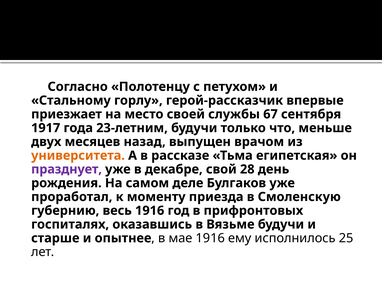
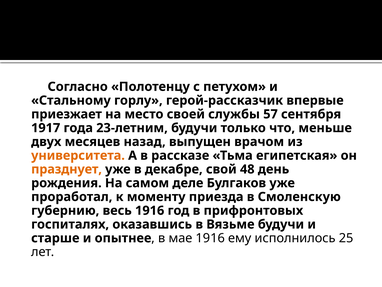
67: 67 -> 57 (270, 114)
празднует colour: purple -> orange (67, 169)
28: 28 -> 48 (247, 169)
